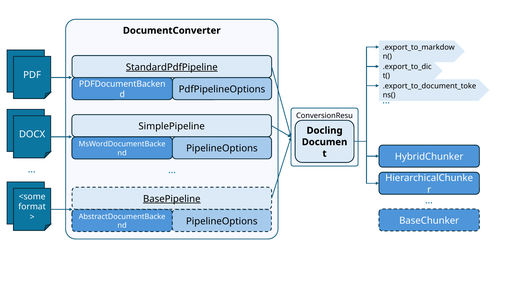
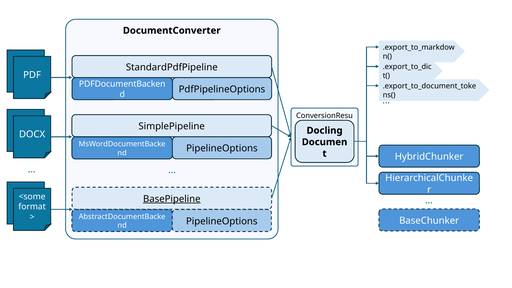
StandardPdfPipeline underline: present -> none (172, 67)
